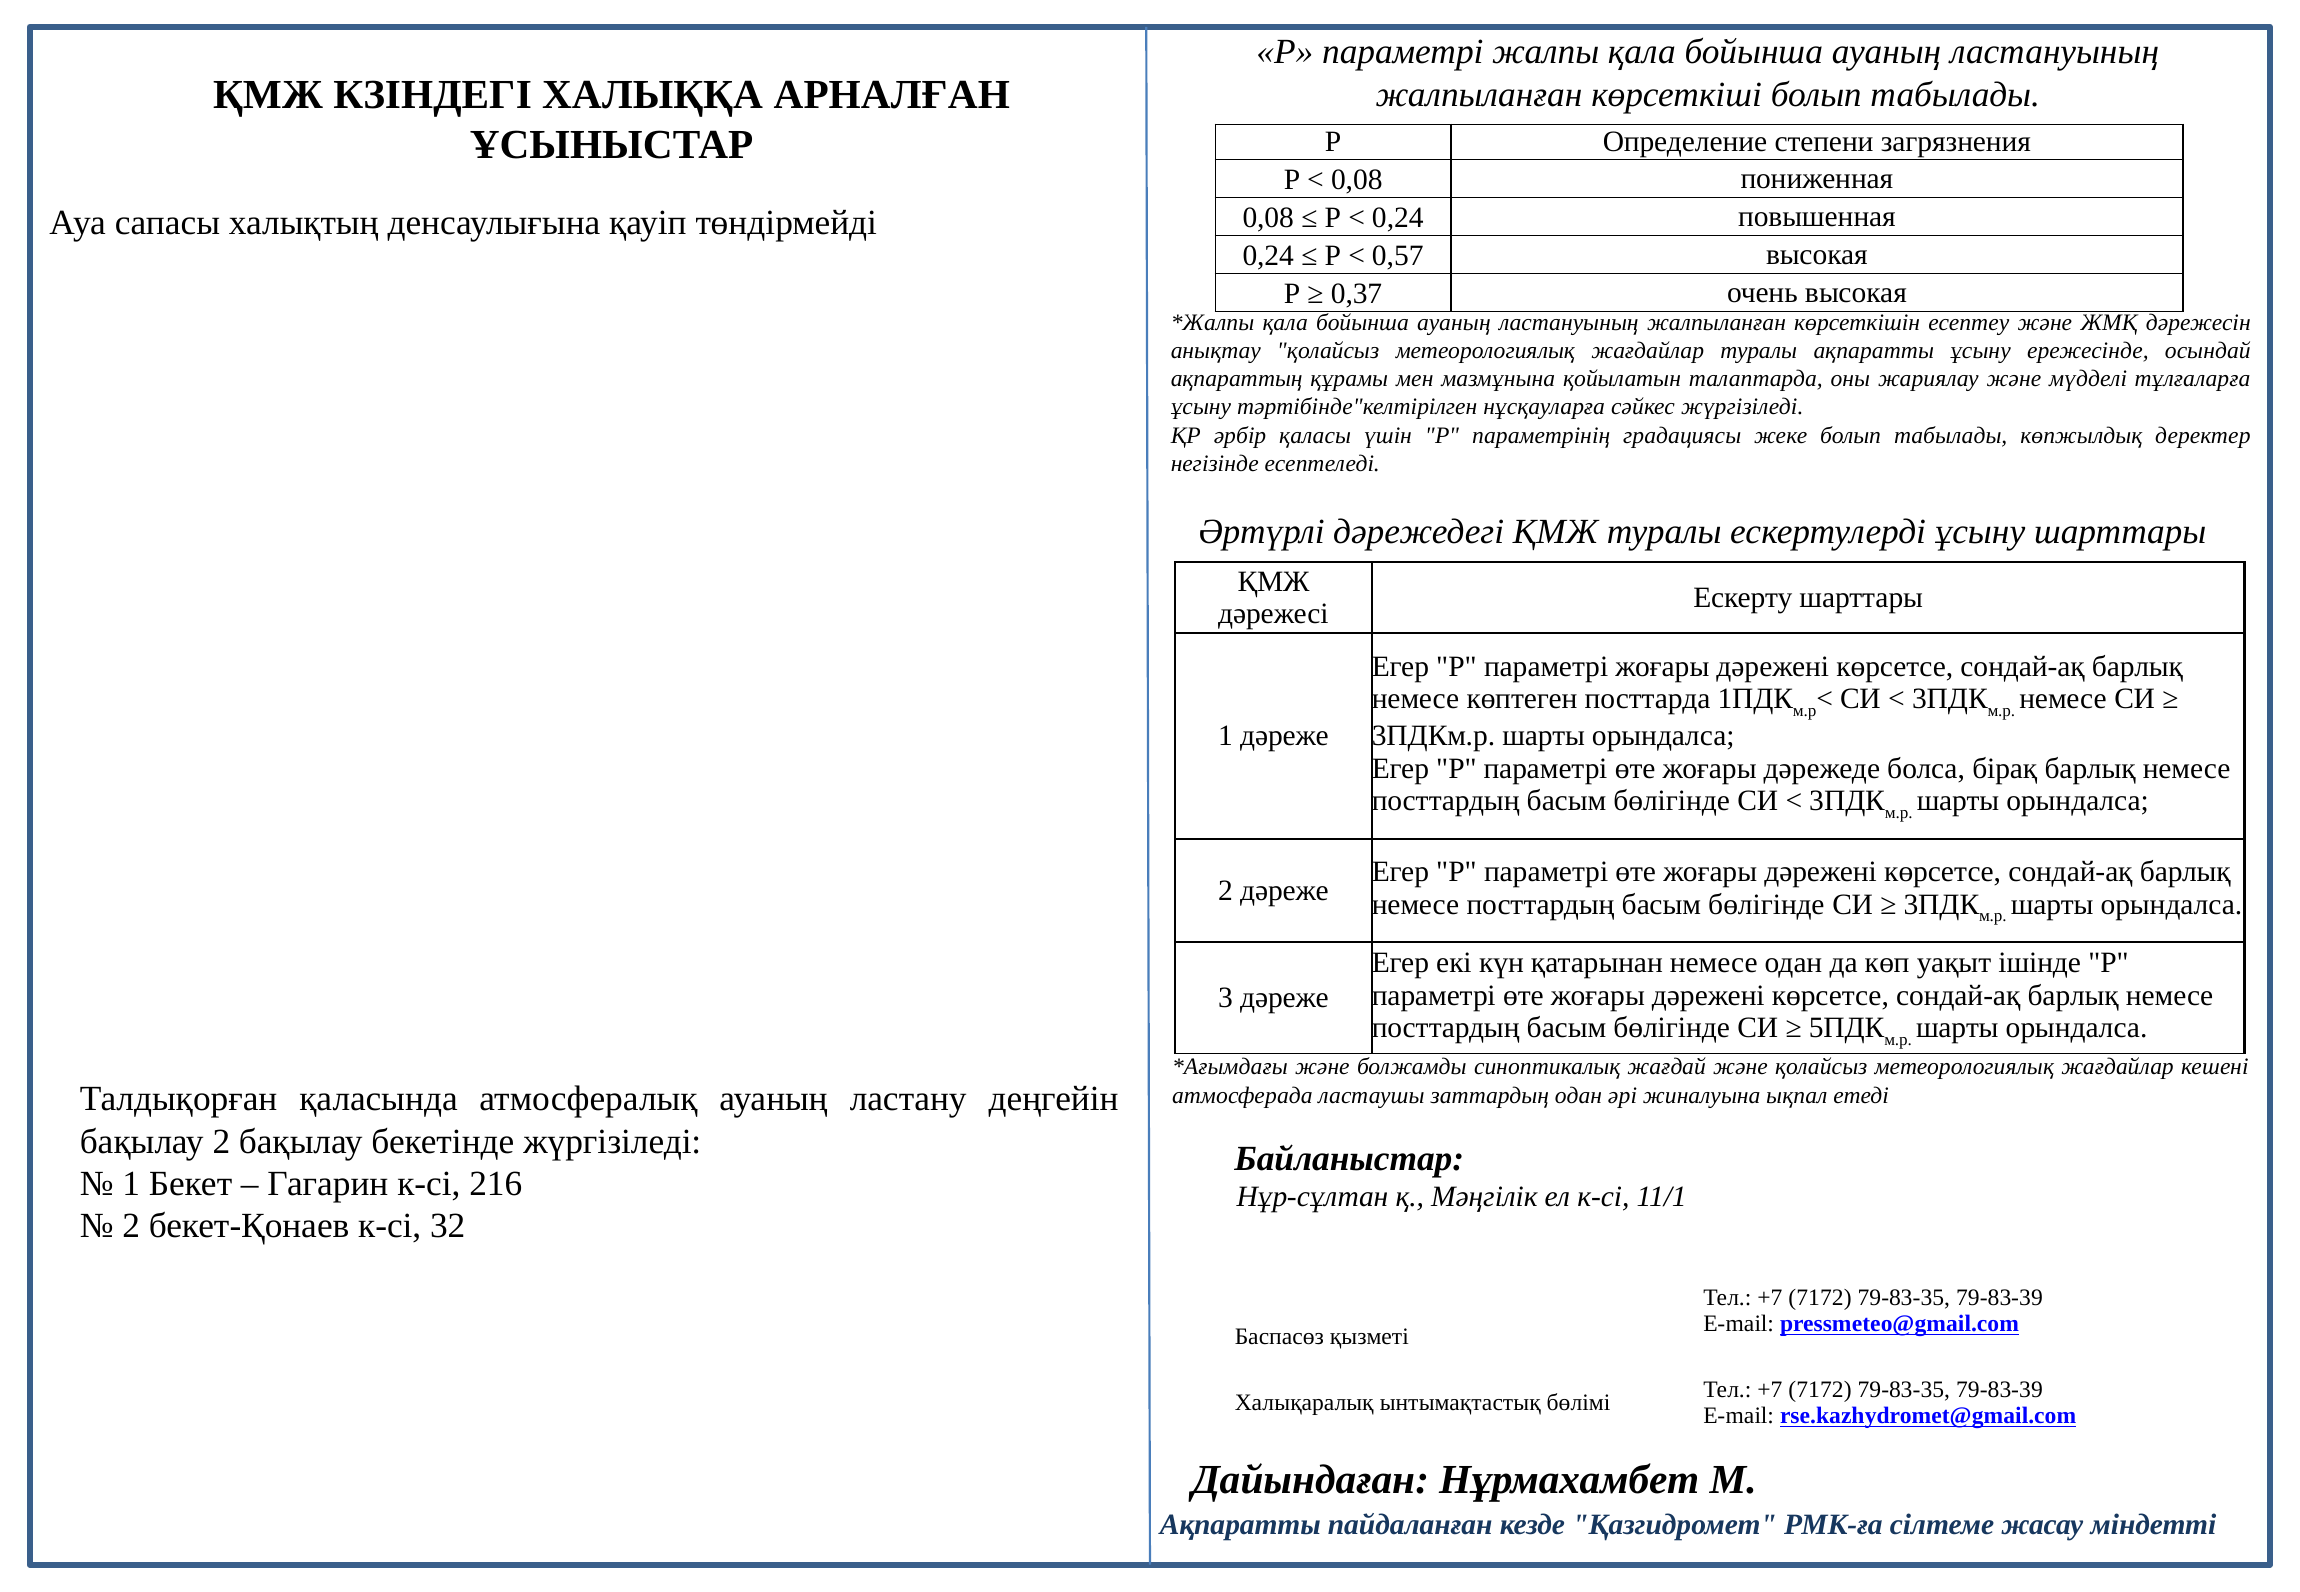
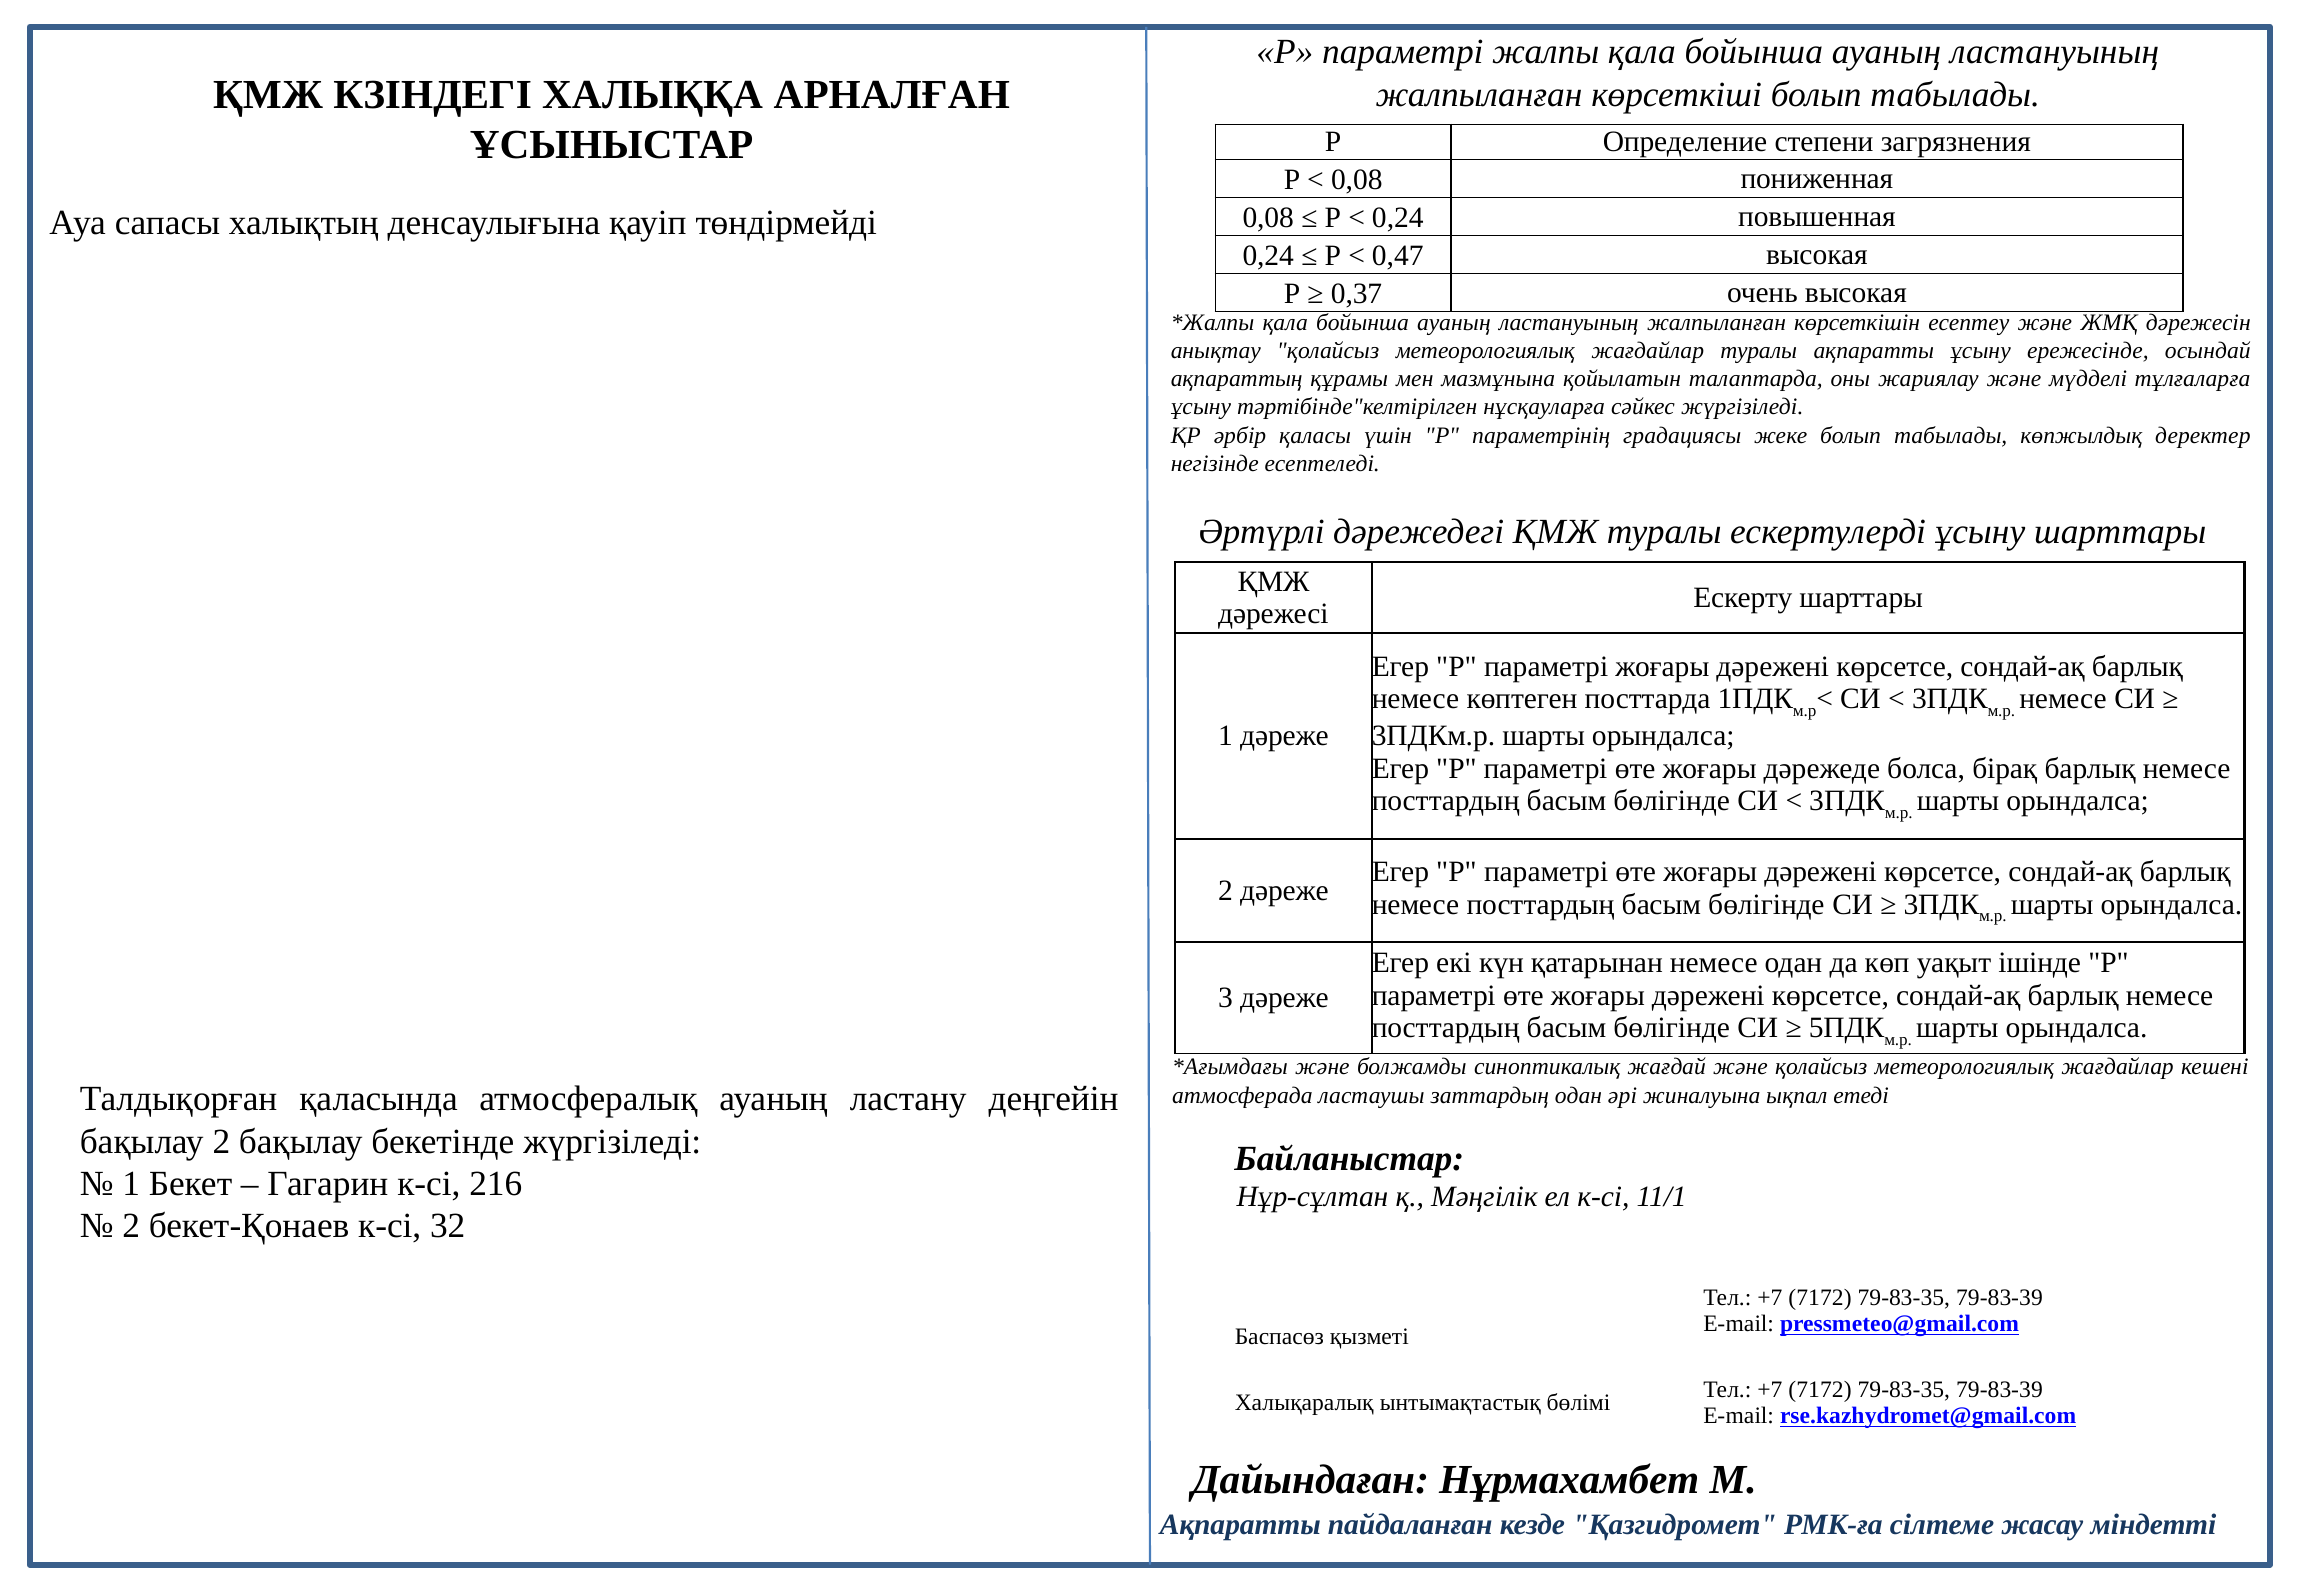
0,57: 0,57 -> 0,47 (1398, 256)
